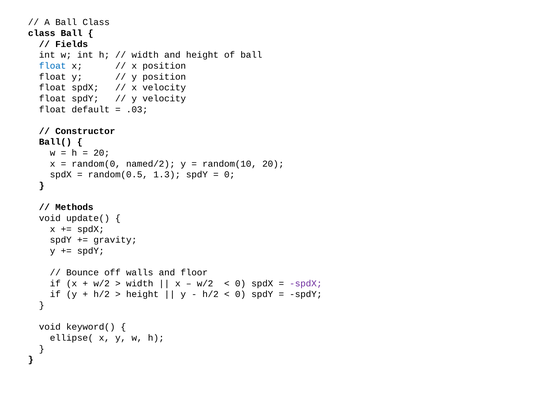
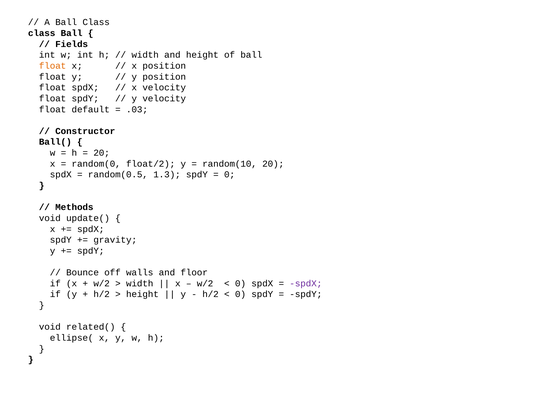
float colour: blue -> orange (53, 66)
named/2: named/2 -> float/2 (151, 164)
keyword(: keyword( -> related( (91, 328)
